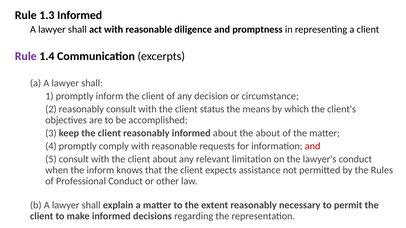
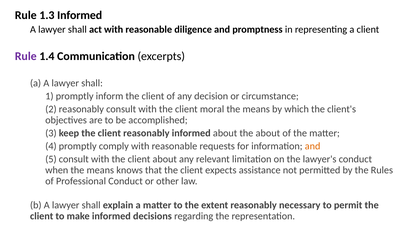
status: status -> moral (212, 109)
and colour: red -> orange (313, 146)
when the inform: inform -> means (100, 170)
